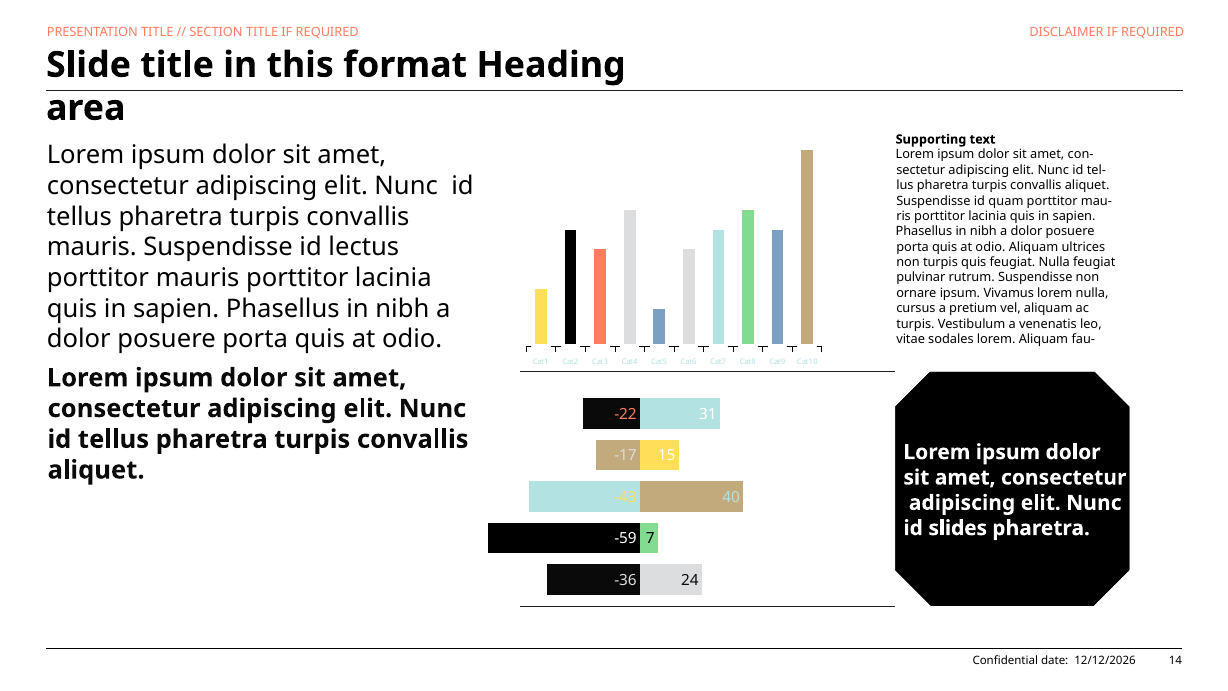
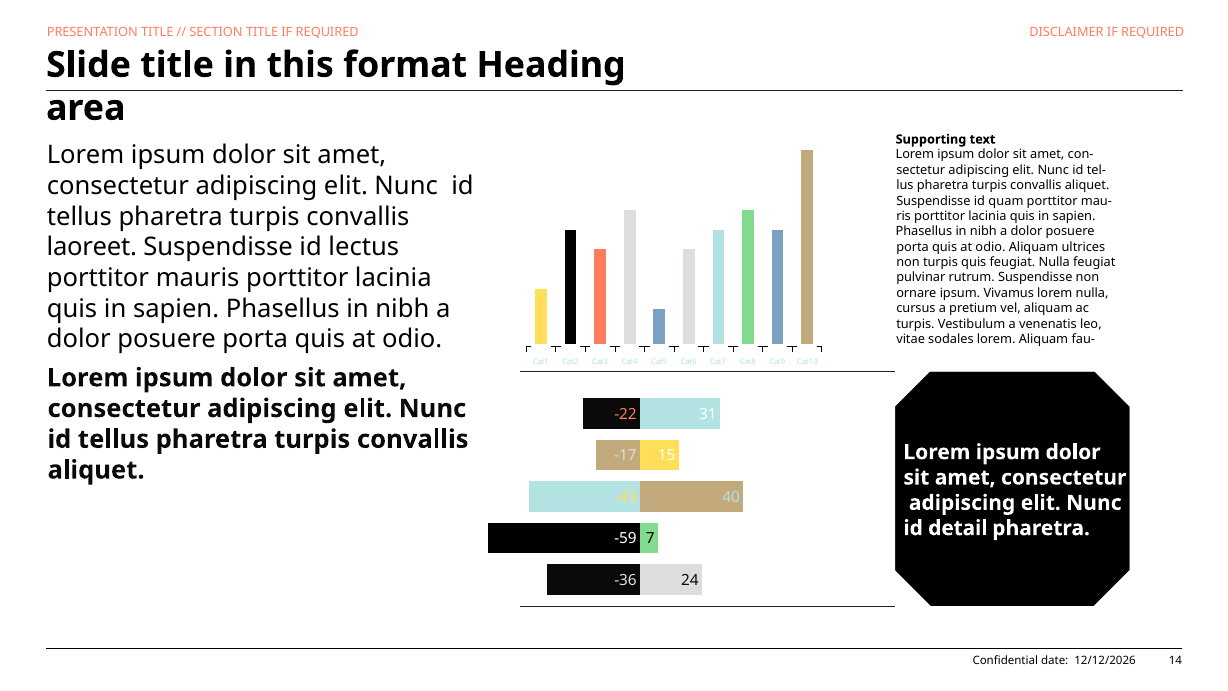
mauris: mauris -> laoreet (92, 247)
slides: slides -> detail (958, 528)
